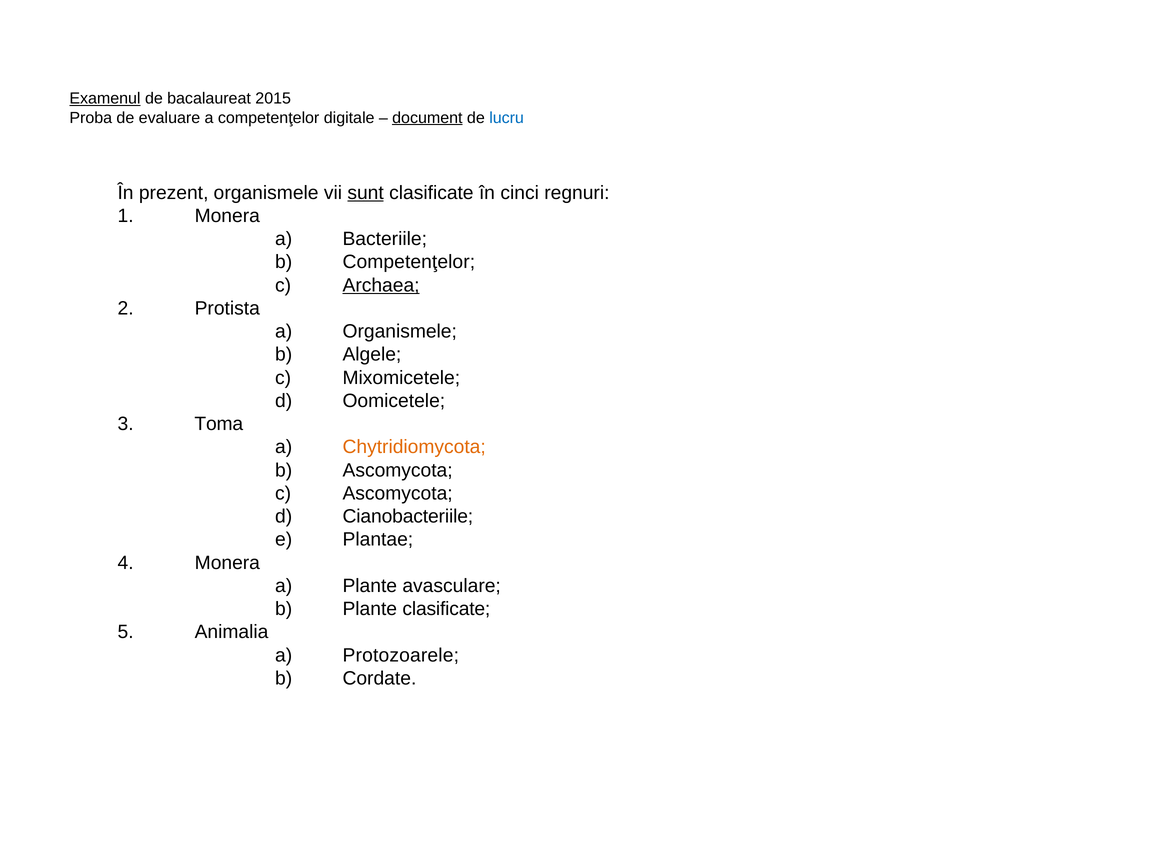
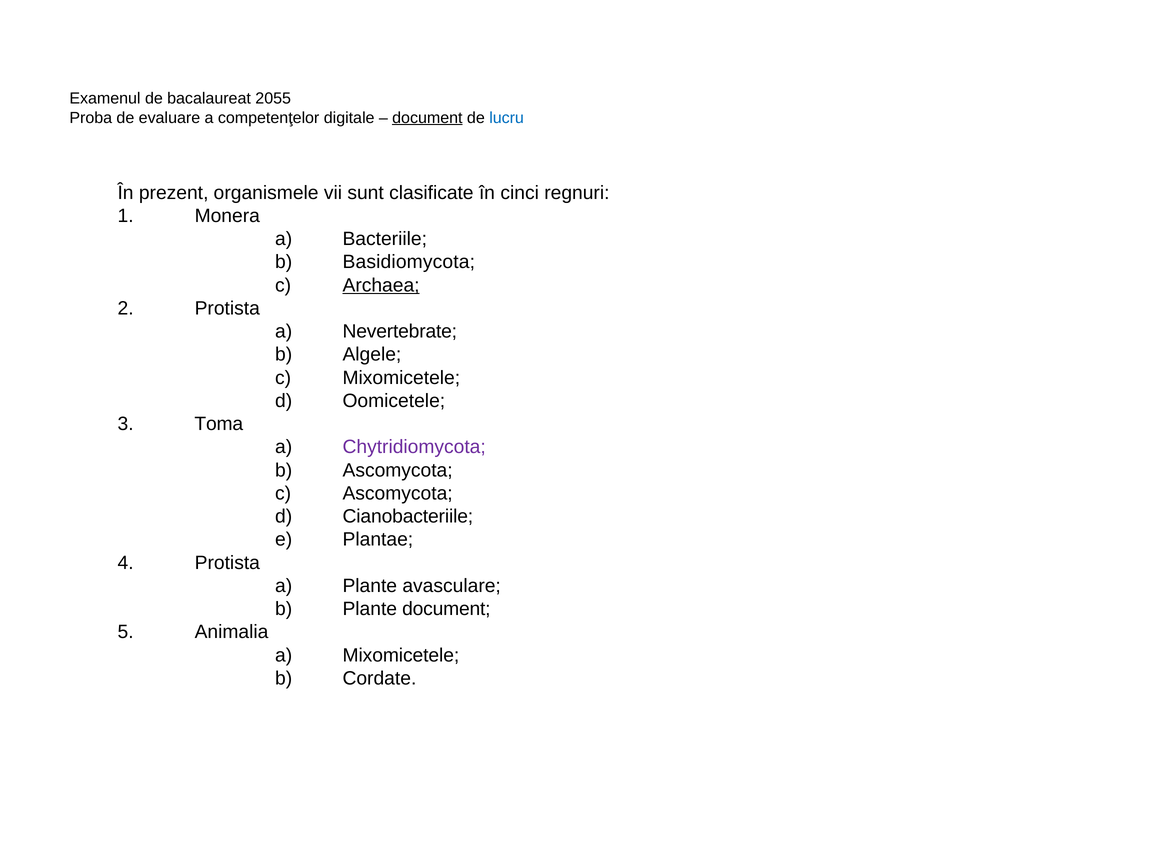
Examenul underline: present -> none (105, 99)
2015: 2015 -> 2055 (273, 99)
sunt underline: present -> none (366, 193)
Competenţelor: Competenţelor -> Basidiomycota (409, 262)
a Organismele: Organismele -> Nevertebrate (400, 332)
Chytridiomycota colour: orange -> purple (414, 447)
Monera: Monera -> Protista (227, 563)
Plante clasificate: clasificate -> document (446, 609)
a Protozoarele: Protozoarele -> Mixomicetele (401, 656)
